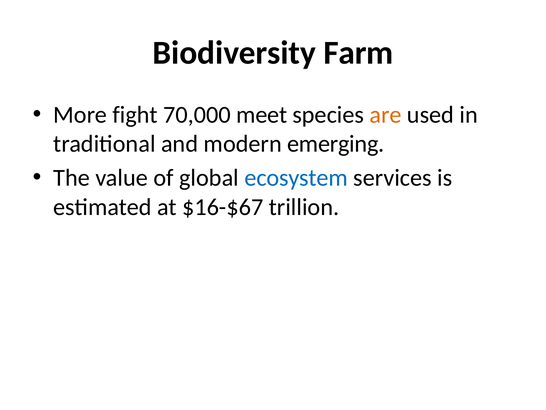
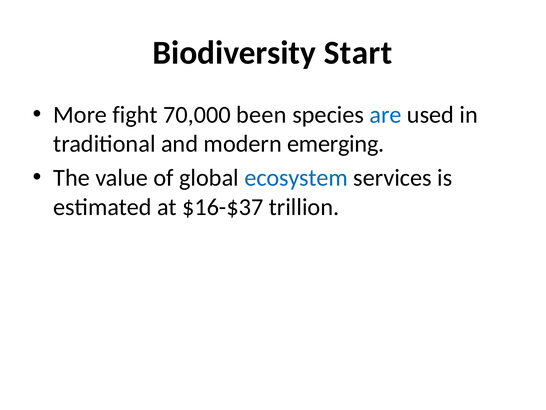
Farm: Farm -> Start (358, 53)
meet: meet -> been (261, 115)
are colour: orange -> blue (386, 115)
$16-$67: $16-$67 -> $16-$37 (223, 207)
